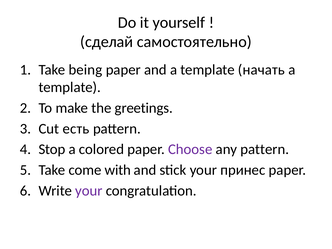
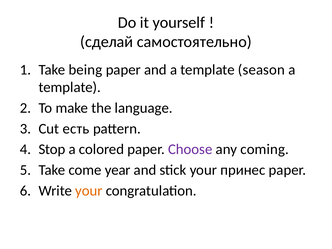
начать: начать -> season (261, 70)
greetings: greetings -> language (144, 108)
any pattern: pattern -> coming (265, 149)
with: with -> year (118, 170)
your colour: purple -> orange (89, 191)
